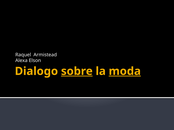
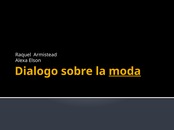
sobre underline: present -> none (77, 71)
